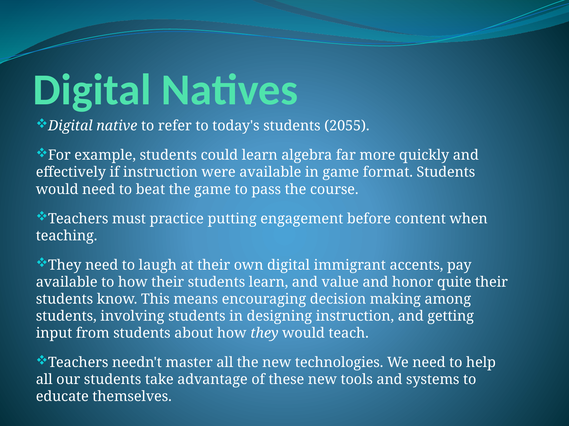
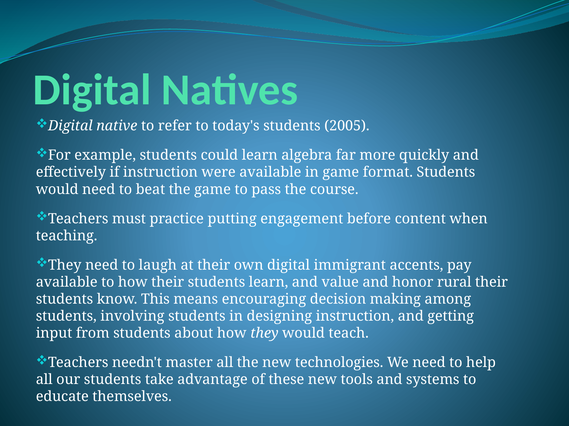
2055: 2055 -> 2005 (347, 126)
quite: quite -> rural (454, 283)
